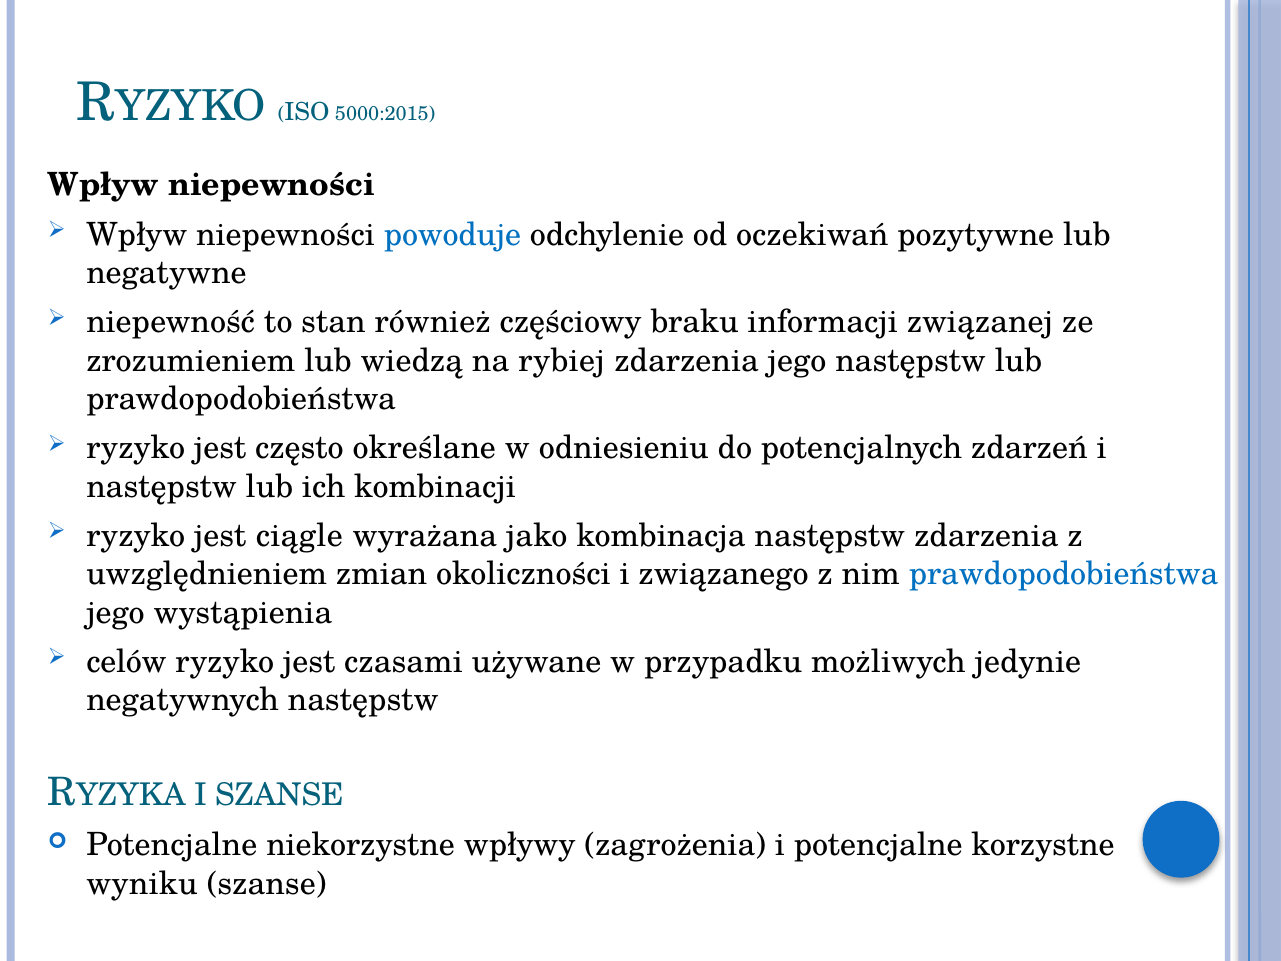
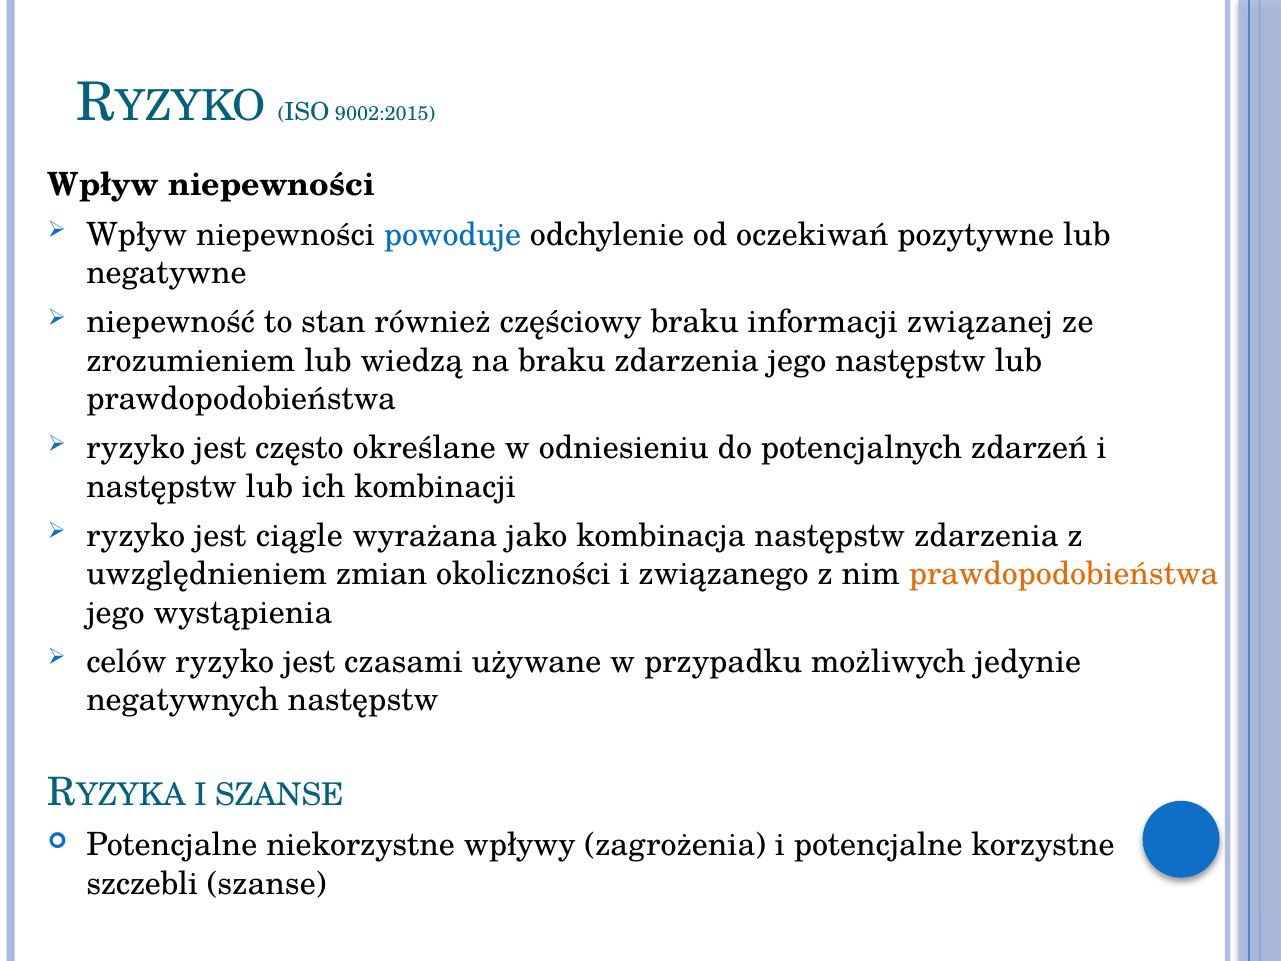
5000:2015: 5000:2015 -> 9002:2015 (385, 114)
na rybiej: rybiej -> braku (562, 360)
prawdopodobieństwa colour: blue -> orange (1064, 574)
wyniku: wyniku -> szczebli (142, 884)
